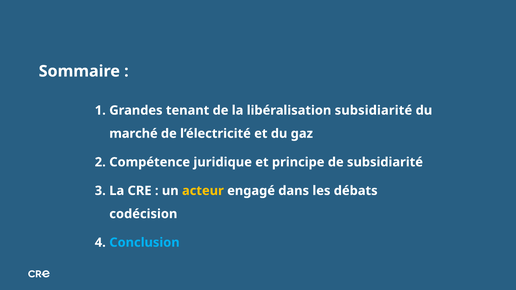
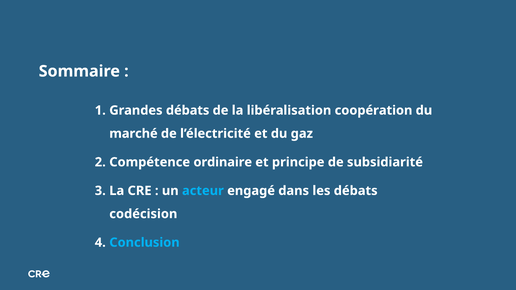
Grandes tenant: tenant -> débats (188, 110)
libéralisation subsidiarité: subsidiarité -> coopération (374, 110)
juridique: juridique -> ordinaire (223, 162)
acteur colour: yellow -> light blue (203, 191)
